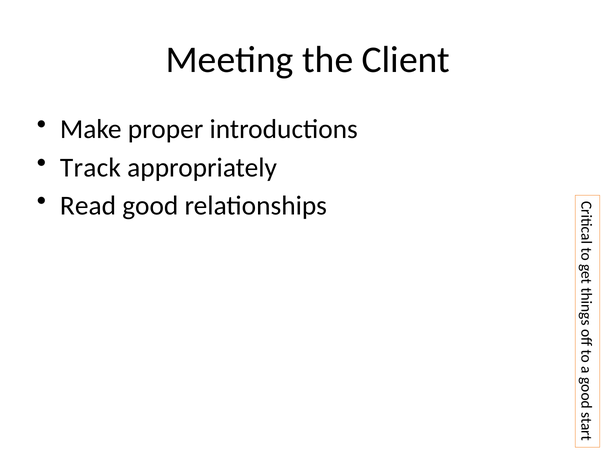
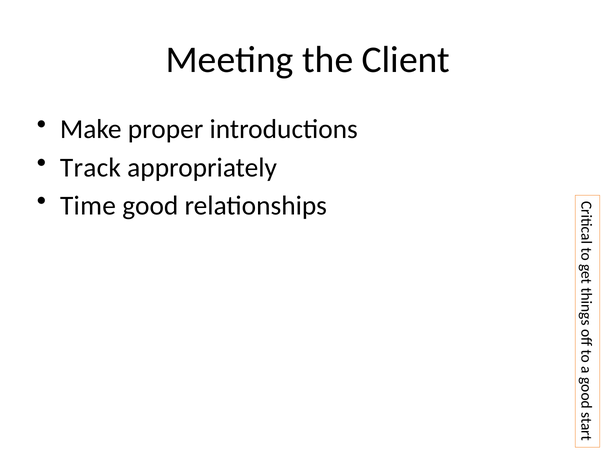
Read: Read -> Time (88, 206)
